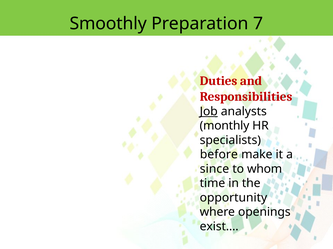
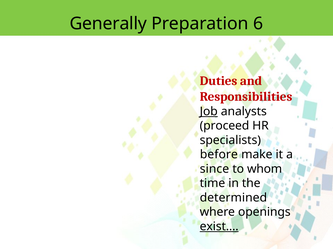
Smoothly: Smoothly -> Generally (108, 24)
7: 7 -> 6 (258, 24)
monthly: monthly -> proceed (224, 126)
opportunity: opportunity -> determined (233, 198)
exist… underline: none -> present (219, 227)
